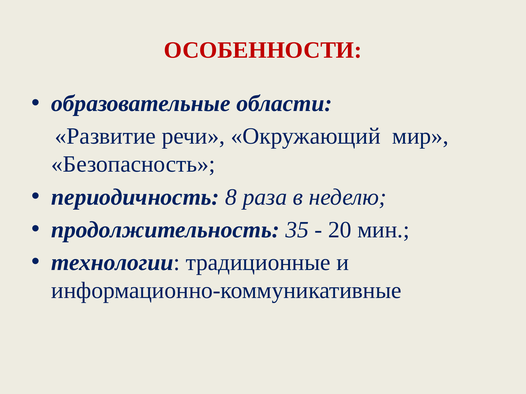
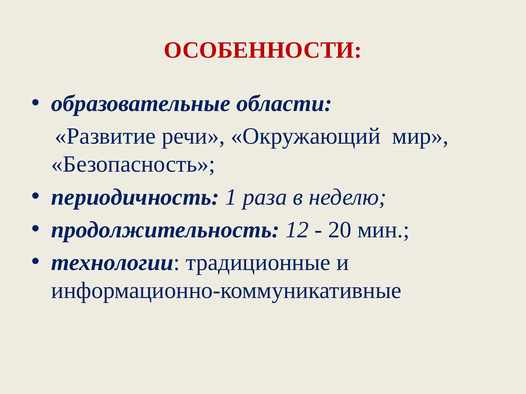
8: 8 -> 1 (231, 197)
35: 35 -> 12 (297, 230)
